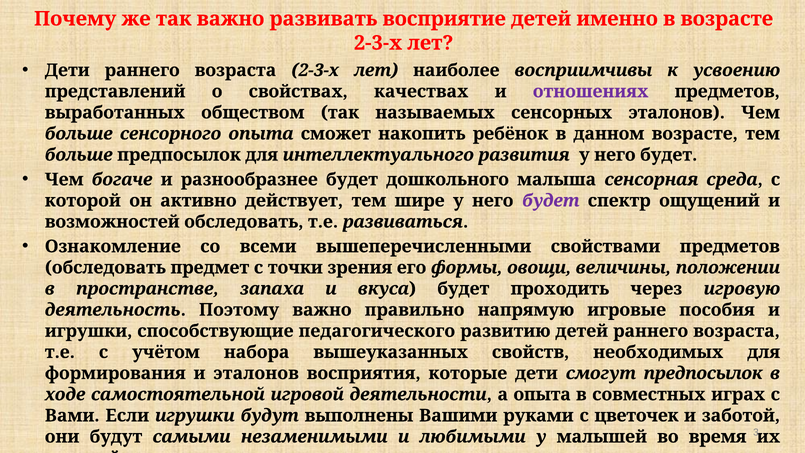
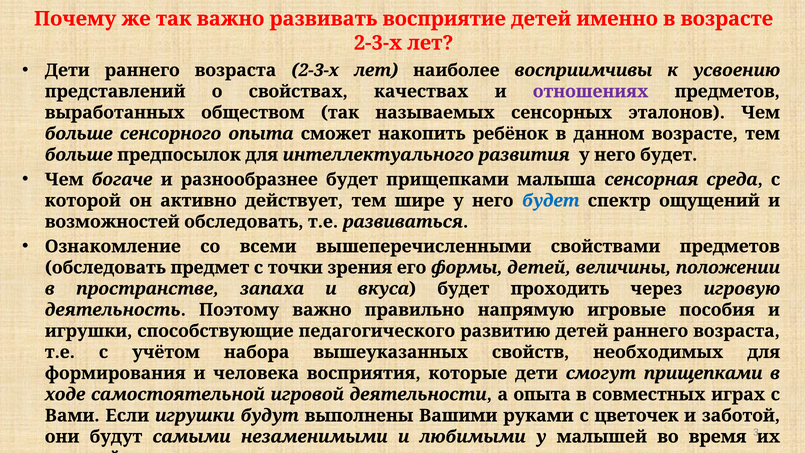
будет дошкольного: дошкольного -> прищепками (448, 179)
будет colour: purple -> blue (551, 201)
формы овощи: овощи -> детей (539, 267)
и эталонов: эталонов -> человека (256, 373)
смогут предпосылок: предпосылок -> прищепками (703, 373)
